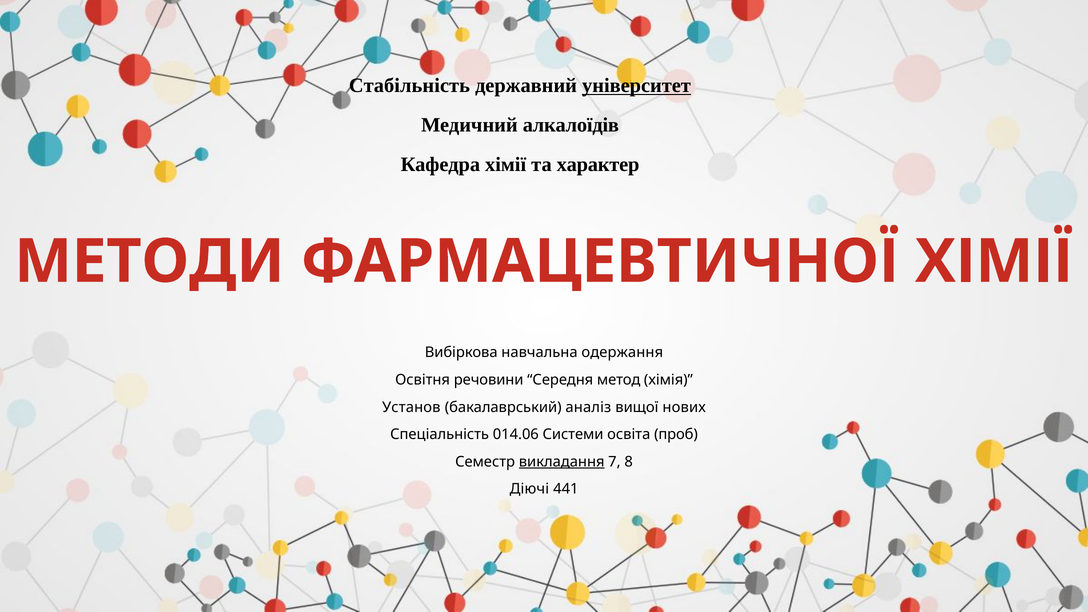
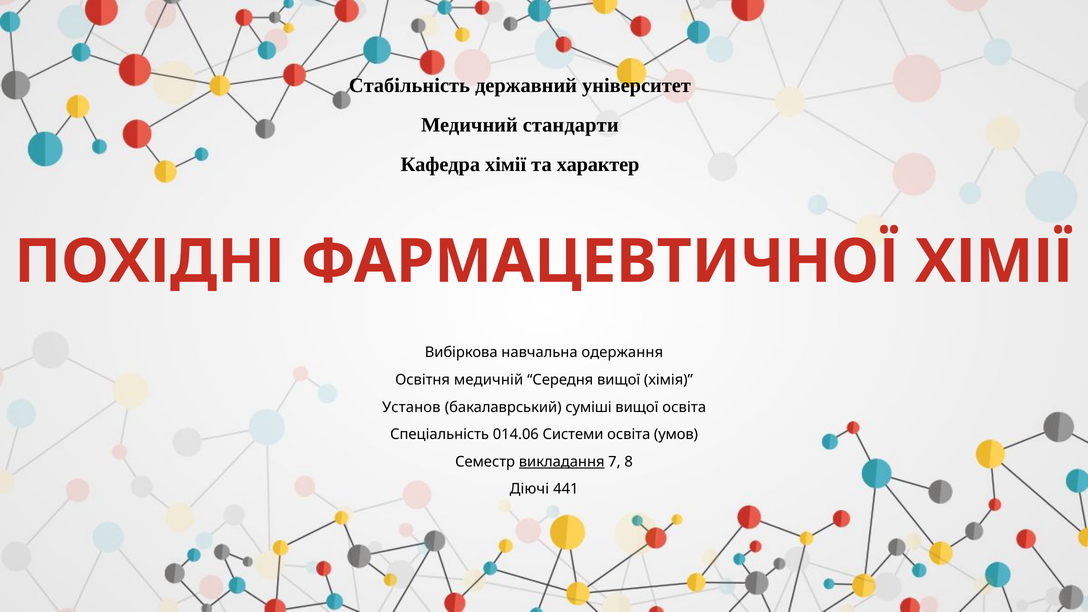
університет underline: present -> none (636, 86)
алкалоїдів: алкалоїдів -> стандарти (571, 125)
МЕТОДИ: МЕТОДИ -> ПОХІДНІ (149, 262)
речовини: речовини -> медичній (489, 380)
Середня метод: метод -> вищої (619, 380)
аналіз: аналіз -> суміші (589, 407)
вищої нових: нових -> освіта (684, 407)
проб: проб -> умов (676, 434)
